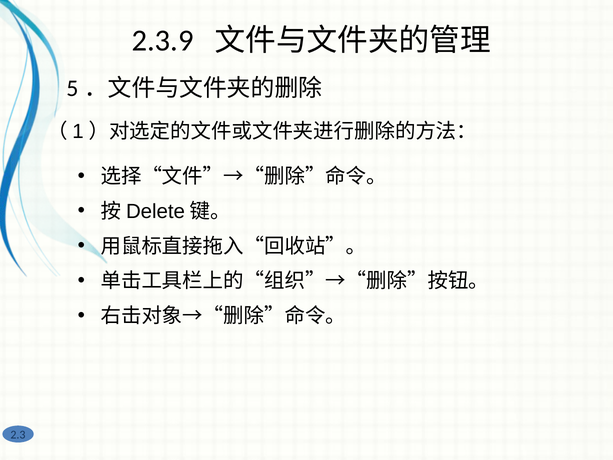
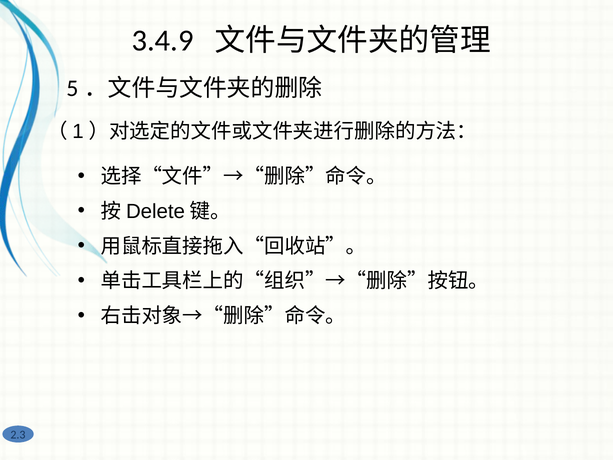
2.3.9: 2.3.9 -> 3.4.9 (163, 40)
